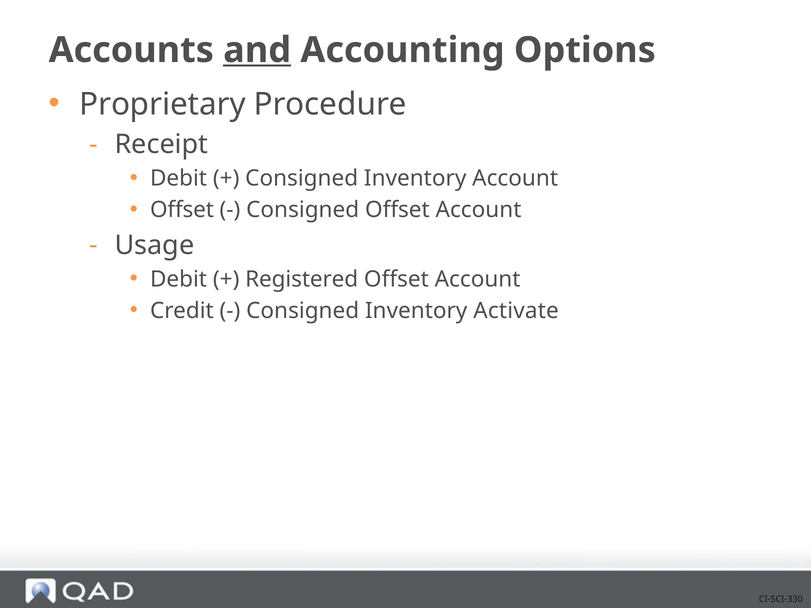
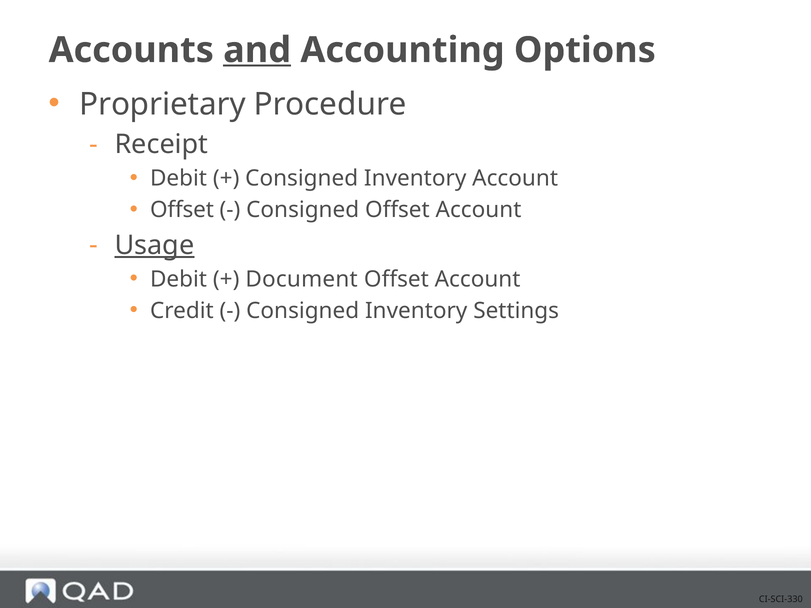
Usage underline: none -> present (154, 245)
Registered: Registered -> Document (302, 279)
Activate: Activate -> Settings (516, 311)
